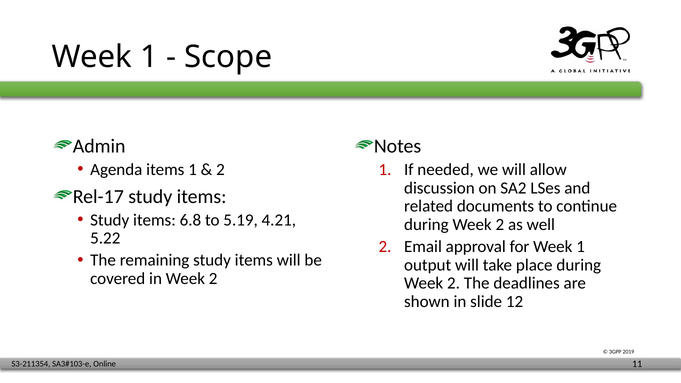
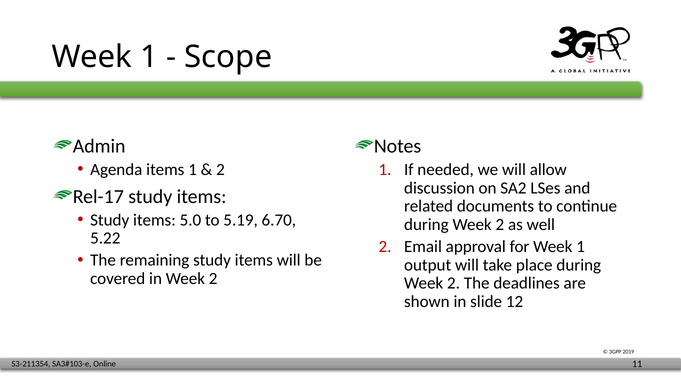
6.8: 6.8 -> 5.0 (190, 220)
4.21: 4.21 -> 6.70 (279, 220)
